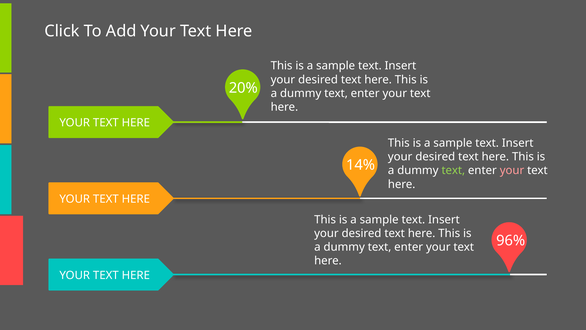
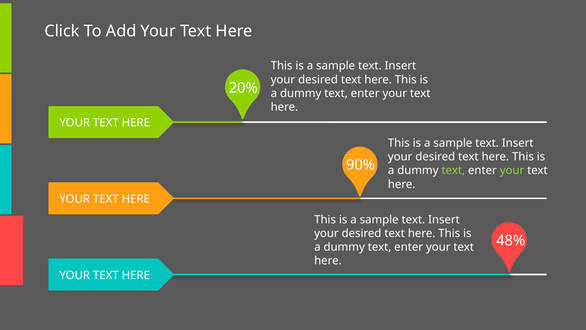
14%: 14% -> 90% (361, 165)
your colour: pink -> light green (512, 170)
96%: 96% -> 48% (511, 240)
